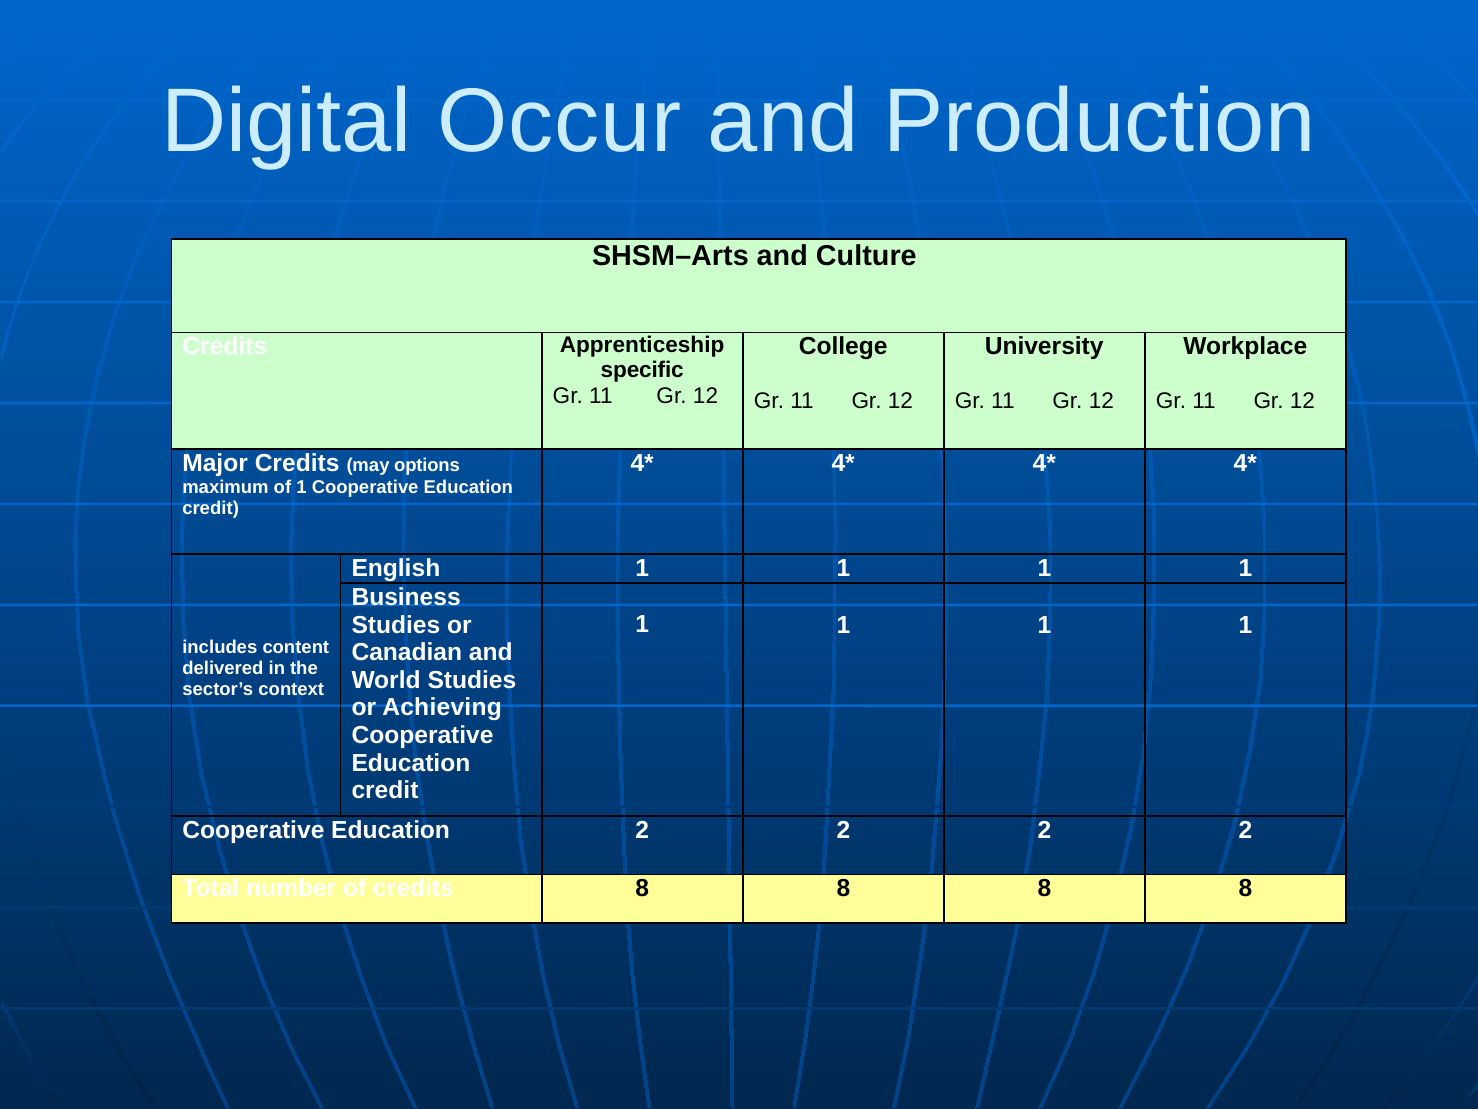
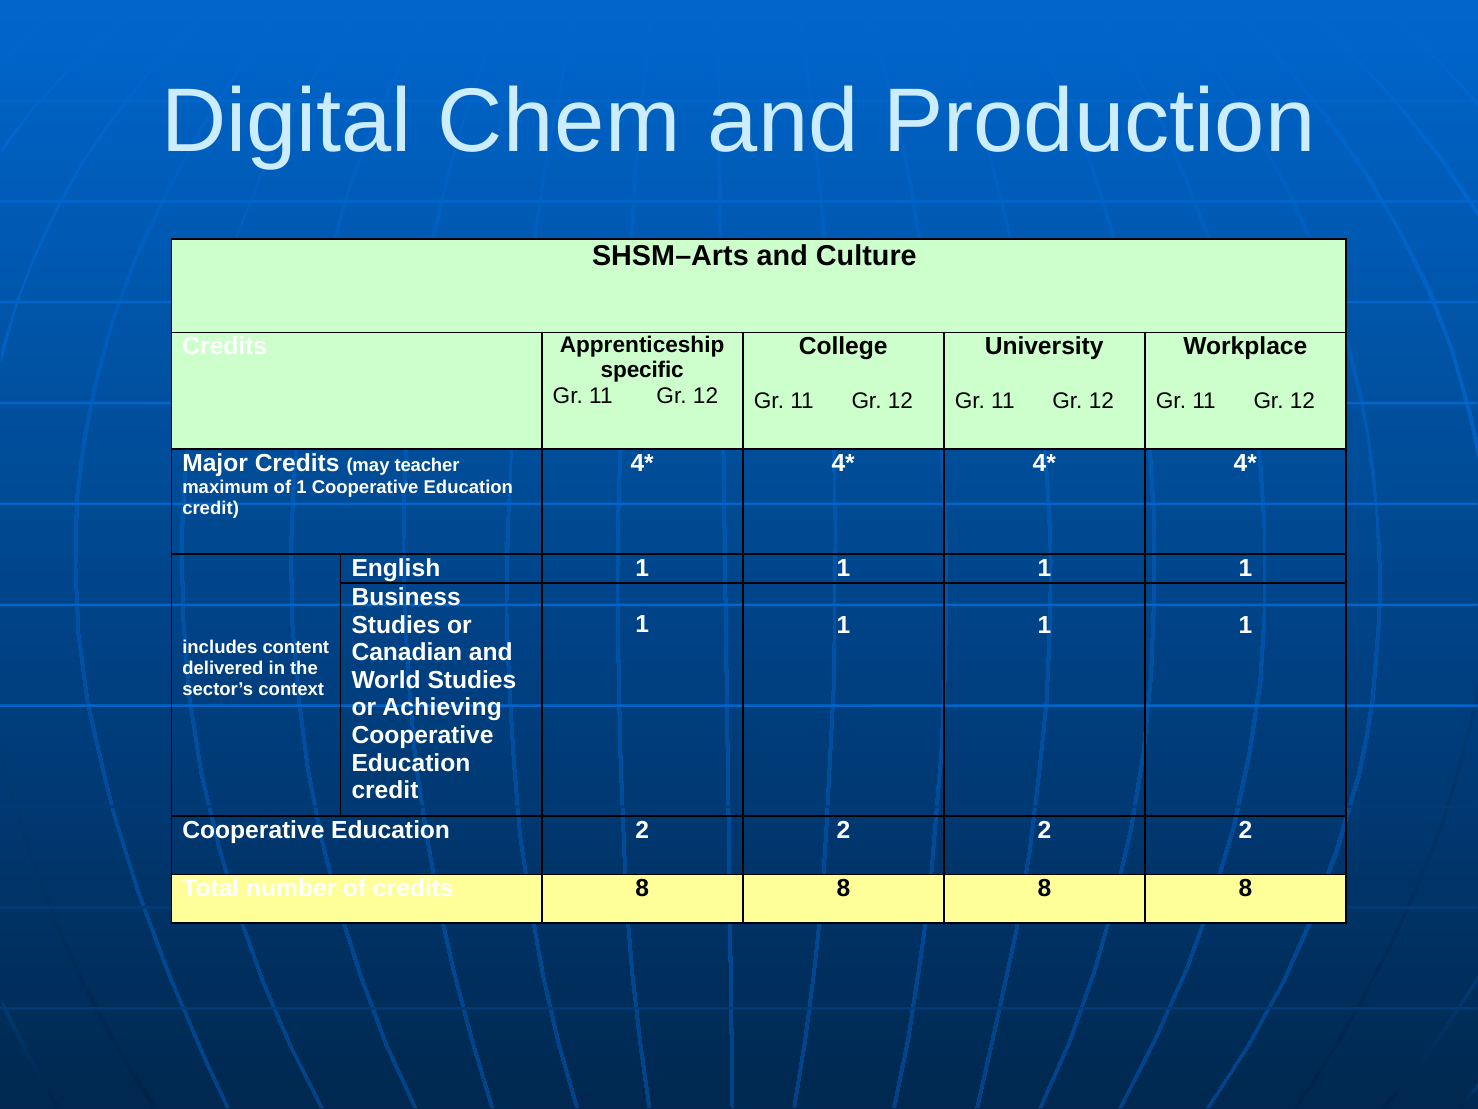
Occur: Occur -> Chem (559, 121)
options: options -> teacher (427, 465)
